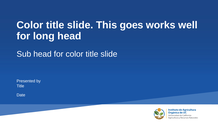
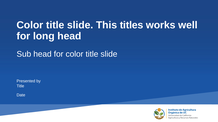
goes: goes -> titles (132, 25)
